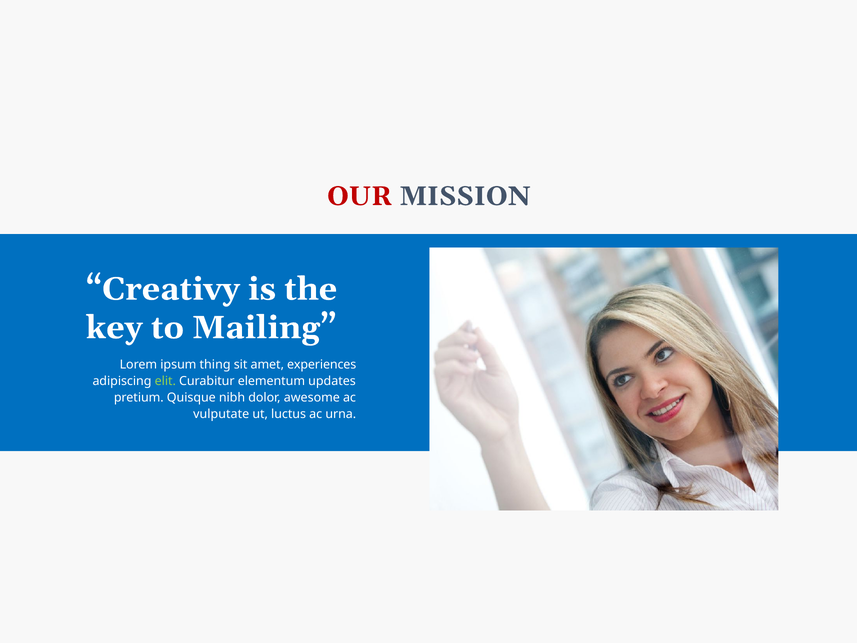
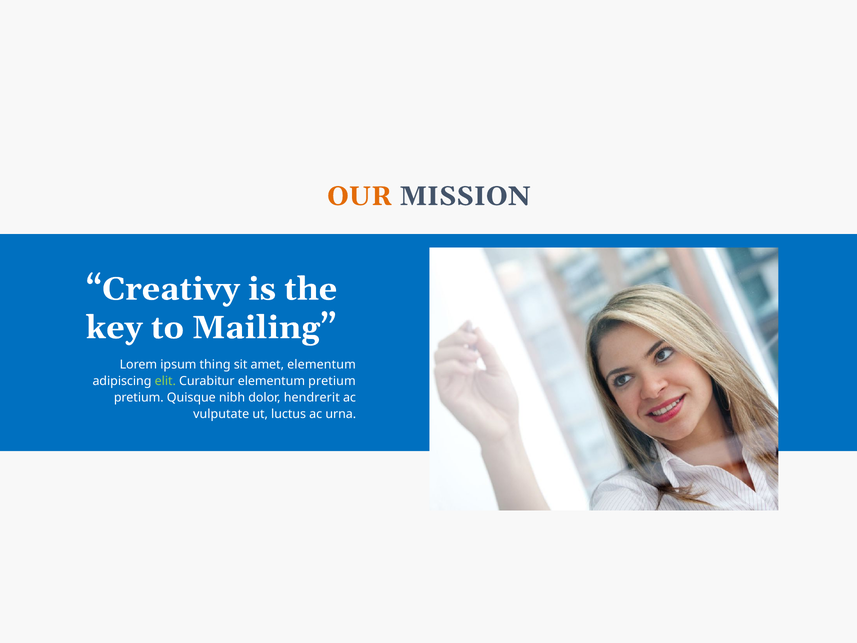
OUR colour: red -> orange (360, 196)
amet experiences: experiences -> elementum (322, 364)
elementum updates: updates -> pretium (332, 381)
awesome: awesome -> hendrerit (312, 397)
